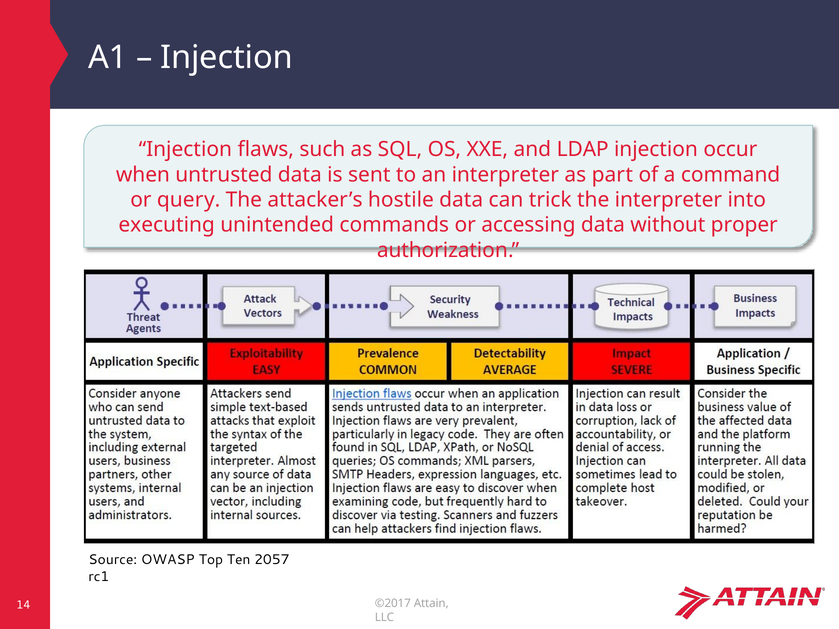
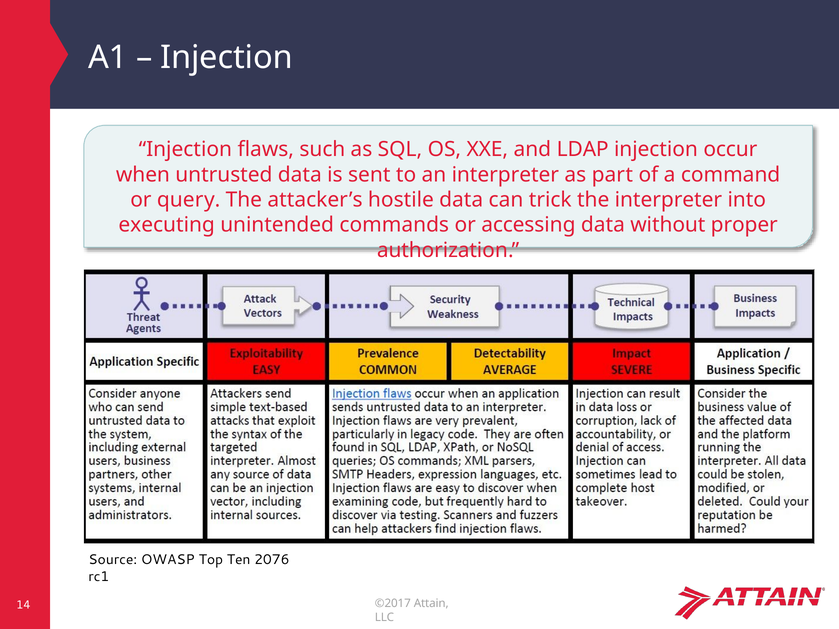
2057: 2057 -> 2076 (272, 560)
